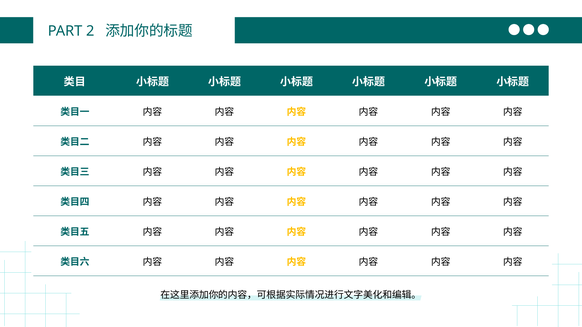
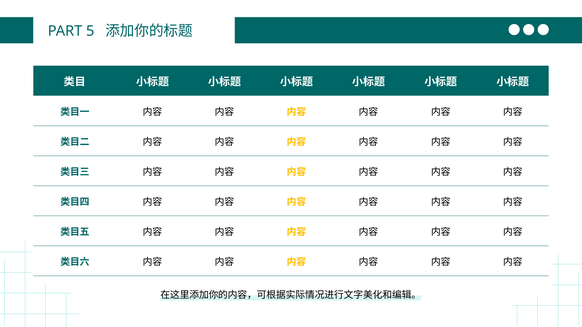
2: 2 -> 5 (90, 31)
